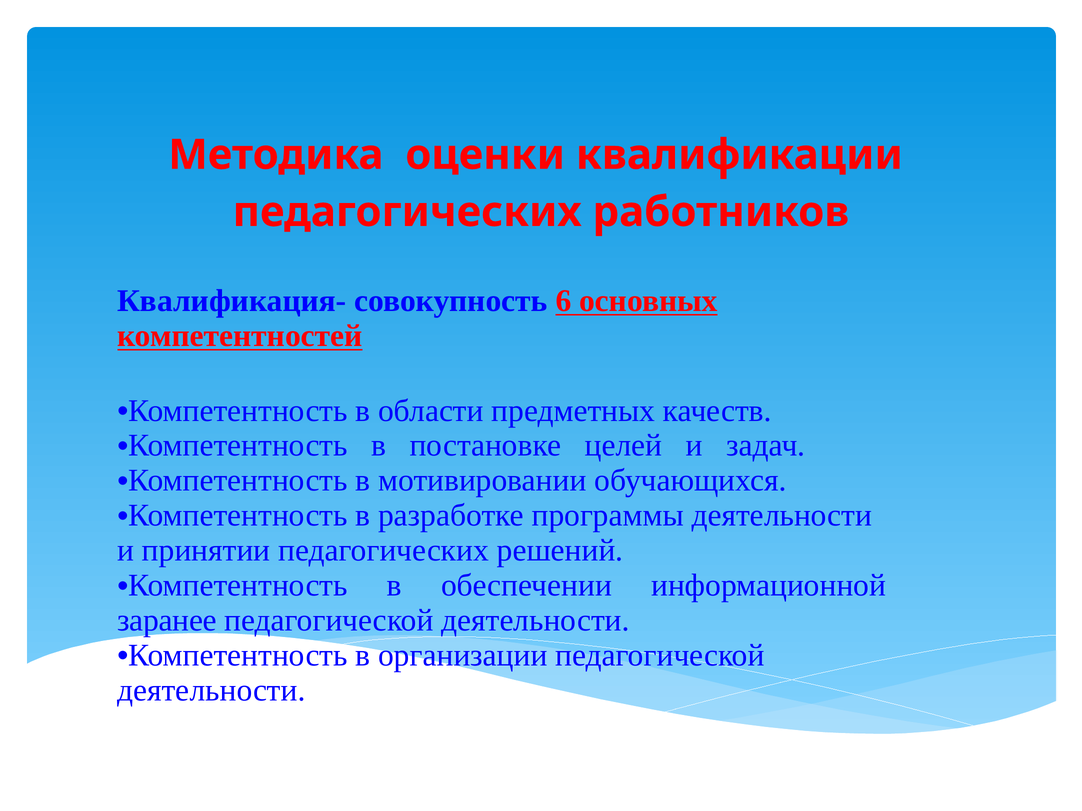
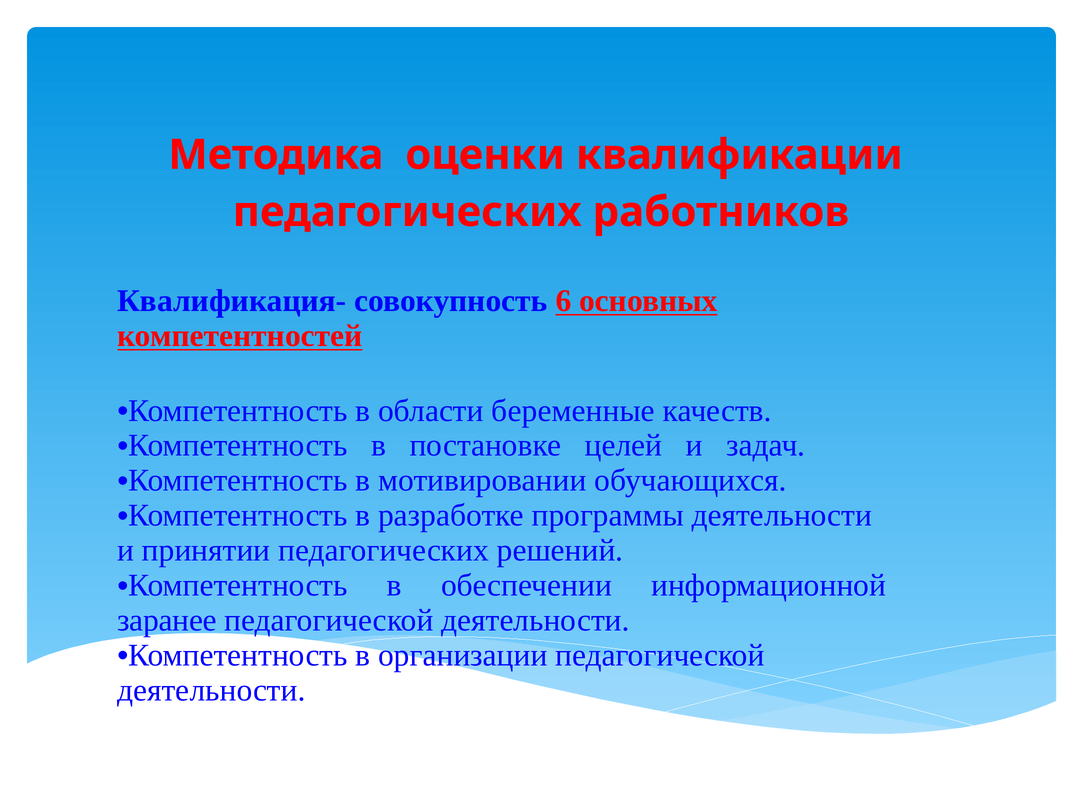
предметных: предметных -> беременные (573, 411)
